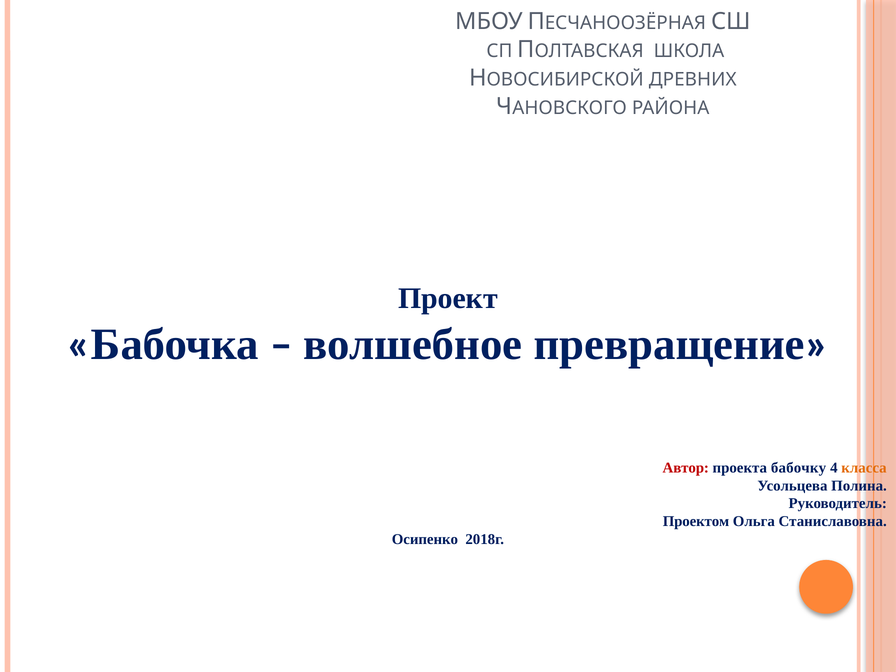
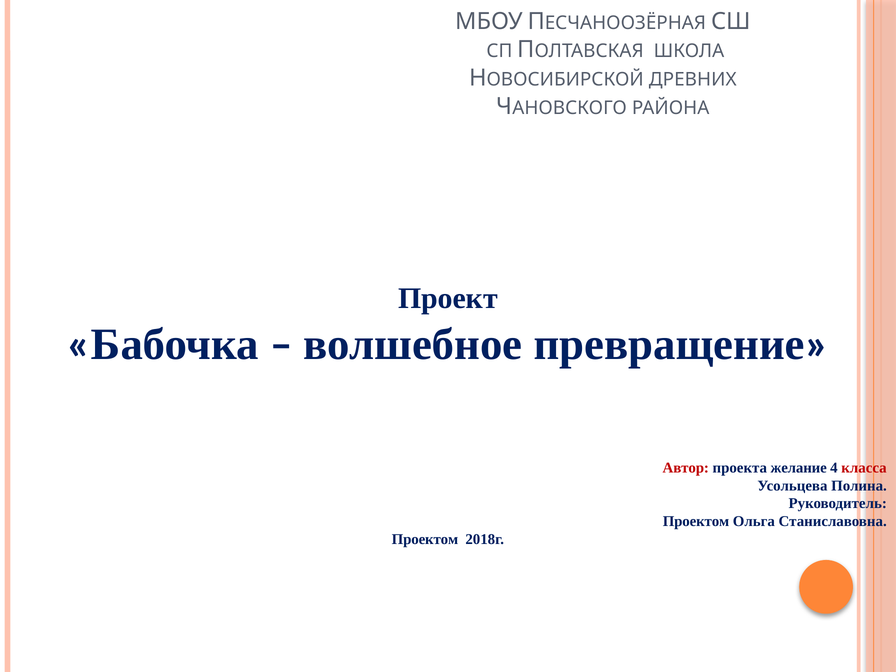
бабочку: бабочку -> желание (799, 468)
класса colour: orange -> red (864, 468)
Осипенко: Осипенко -> Проектом (425, 539)
